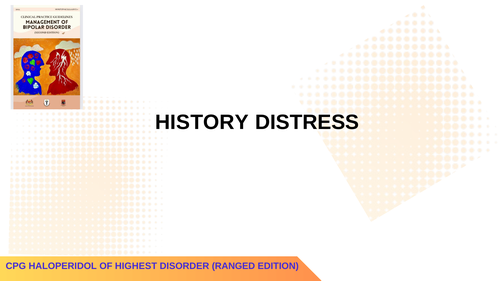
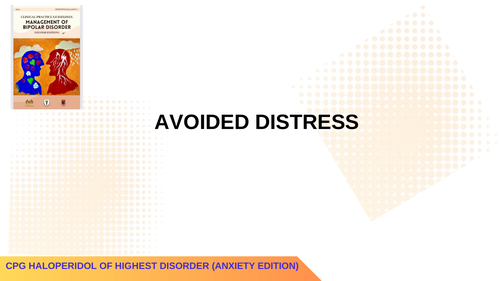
HISTORY: HISTORY -> AVOIDED (202, 122)
RANGED: RANGED -> ANXIETY (233, 266)
